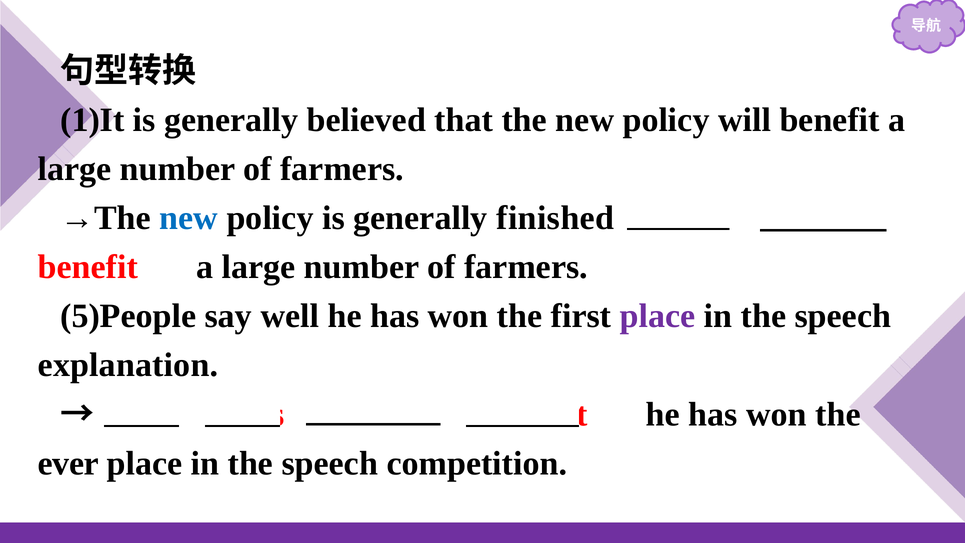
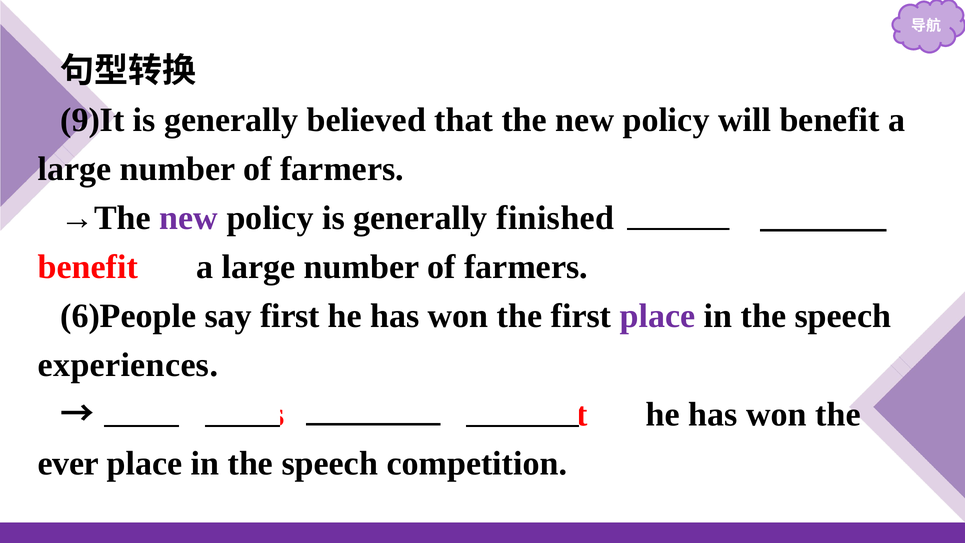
1)It: 1)It -> 9)It (92, 120)
new colour: blue -> purple (189, 218)
5)People: 5)People -> 6)People (128, 316)
say well: well -> first (290, 316)
explanation: explanation -> experiences (128, 365)
